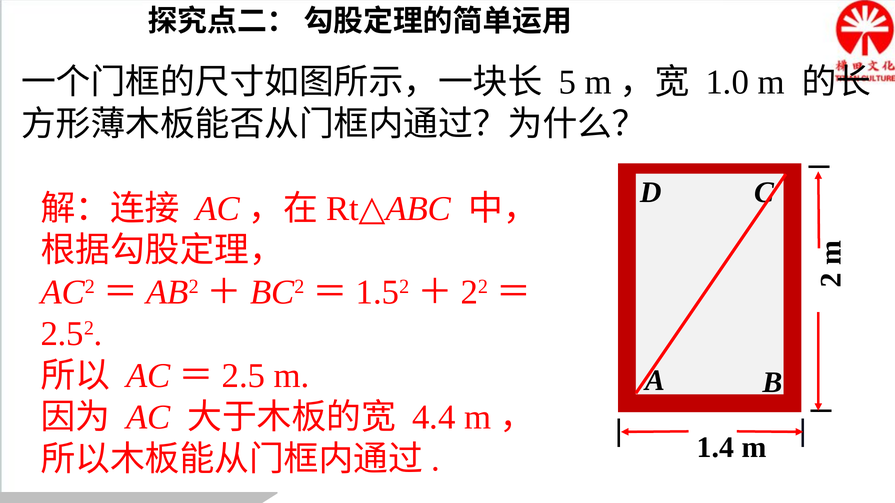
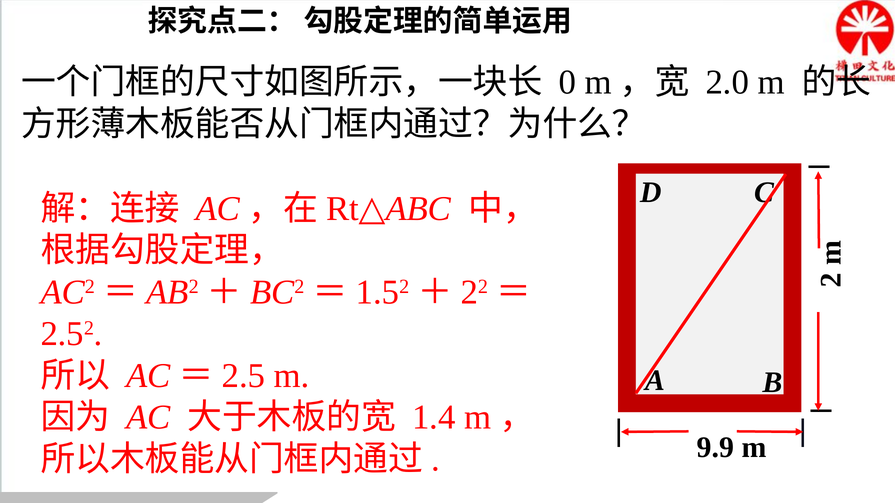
5: 5 -> 0 (567, 82)
1.0: 1.0 -> 2.0 (727, 82)
4.4: 4.4 -> 1.4 (434, 418)
1.4: 1.4 -> 9.9 (716, 448)
